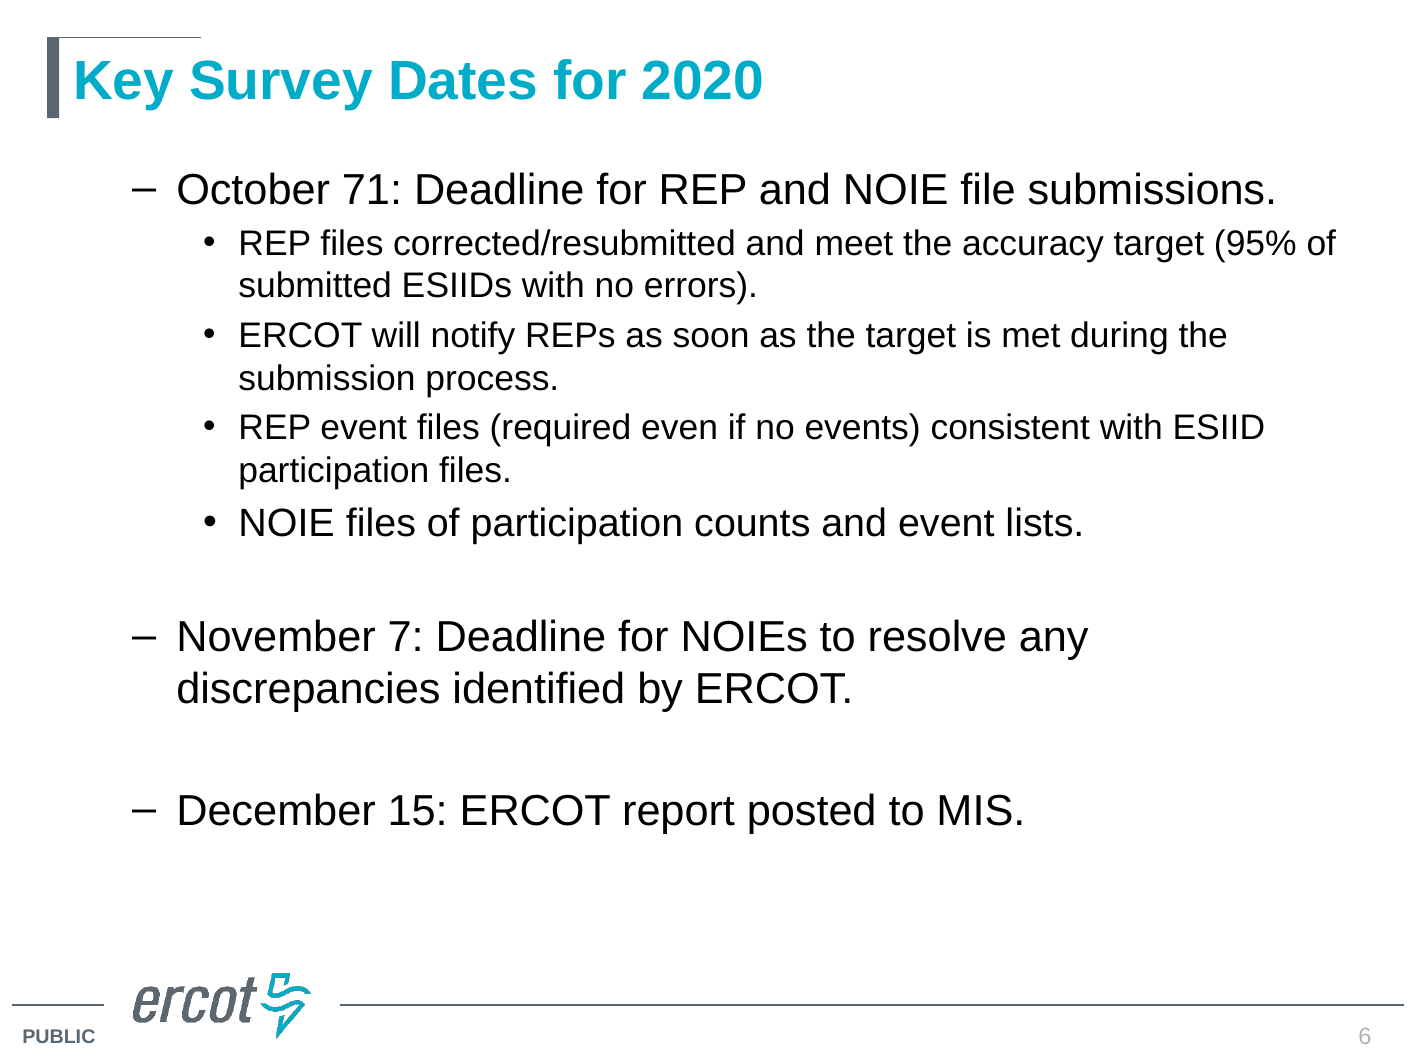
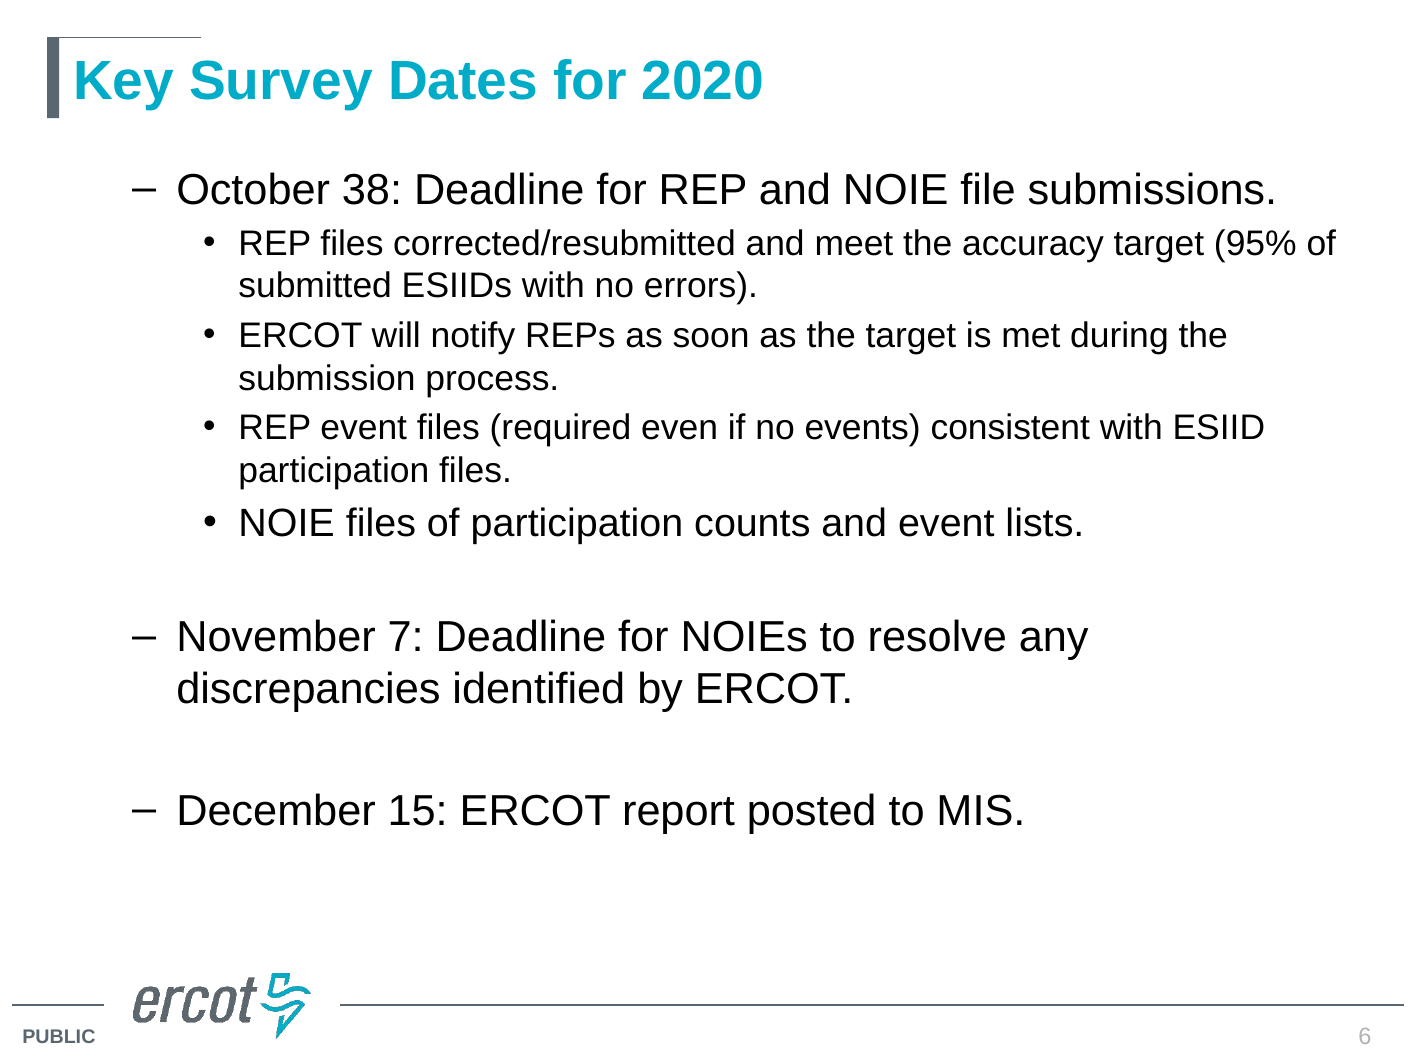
71: 71 -> 38 (372, 190)
